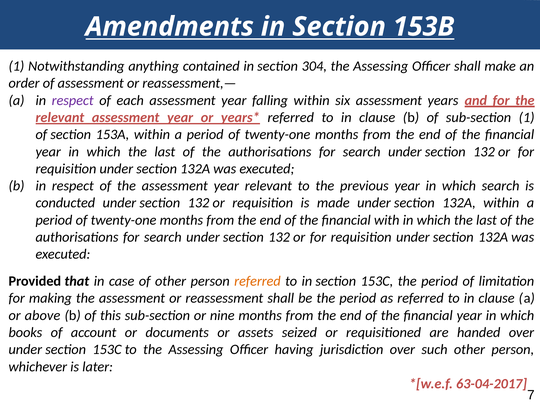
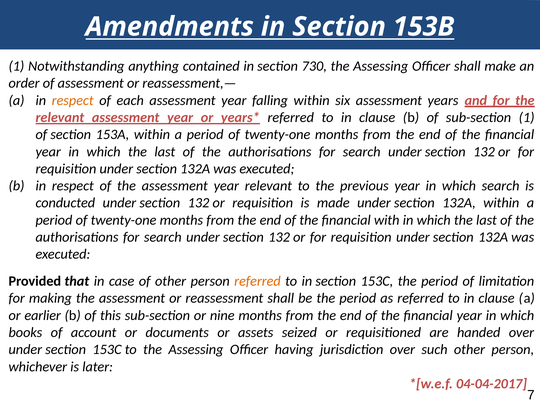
304: 304 -> 730 (314, 66)
respect colour: purple -> orange (73, 100)
above: above -> earlier (43, 315)
63-04-2017: 63-04-2017 -> 04-04-2017 (492, 384)
